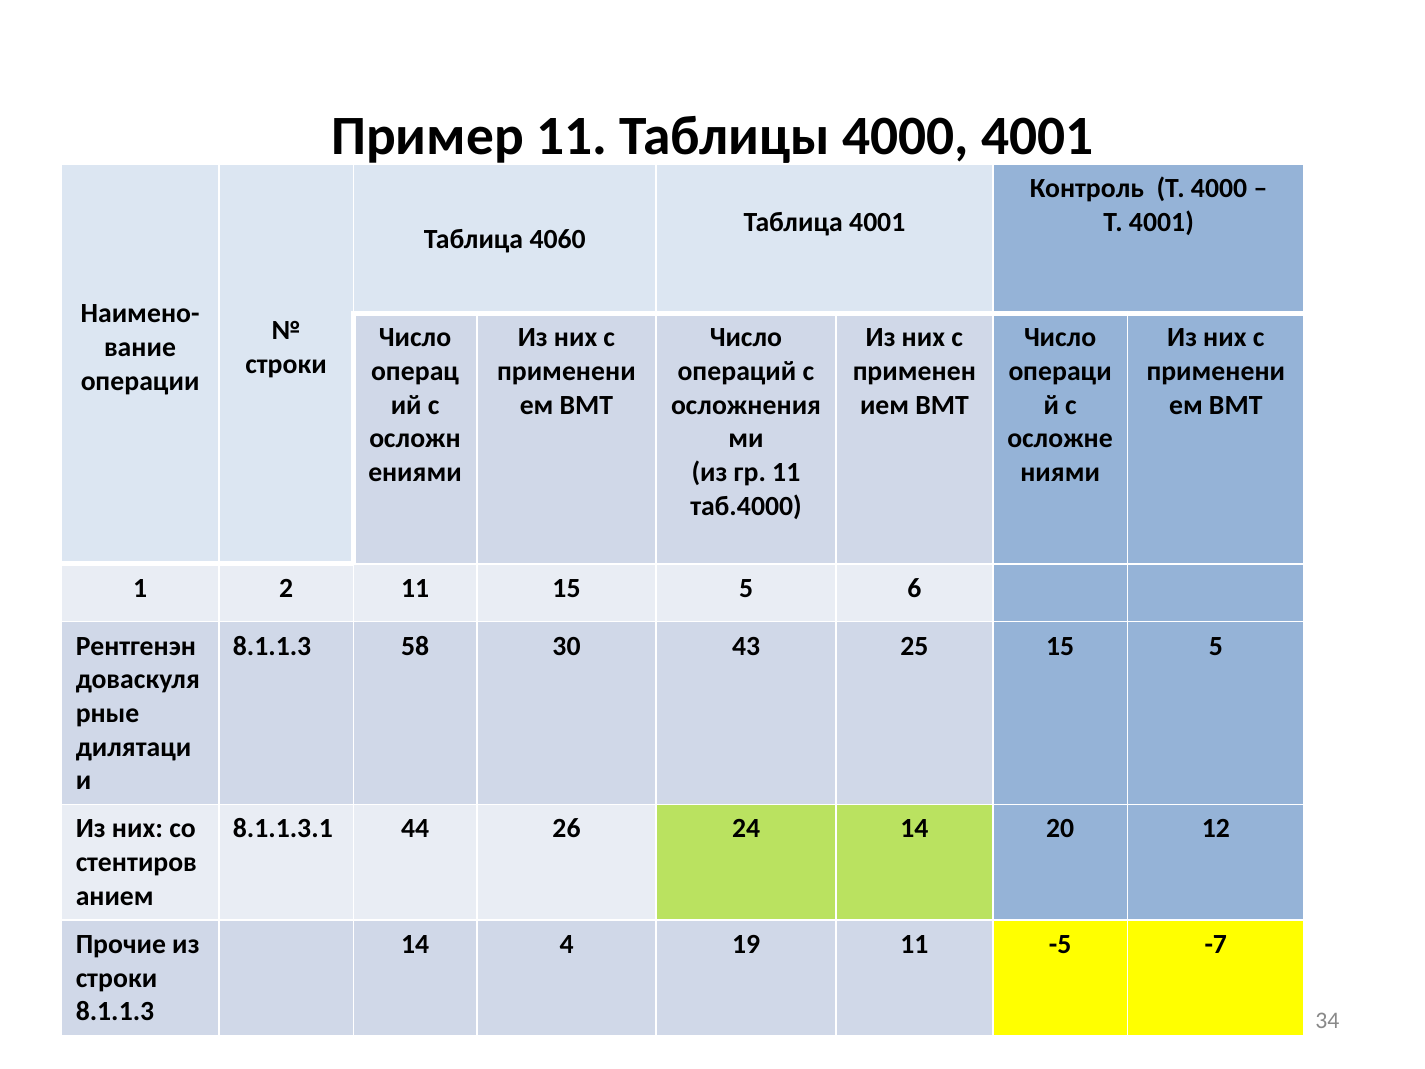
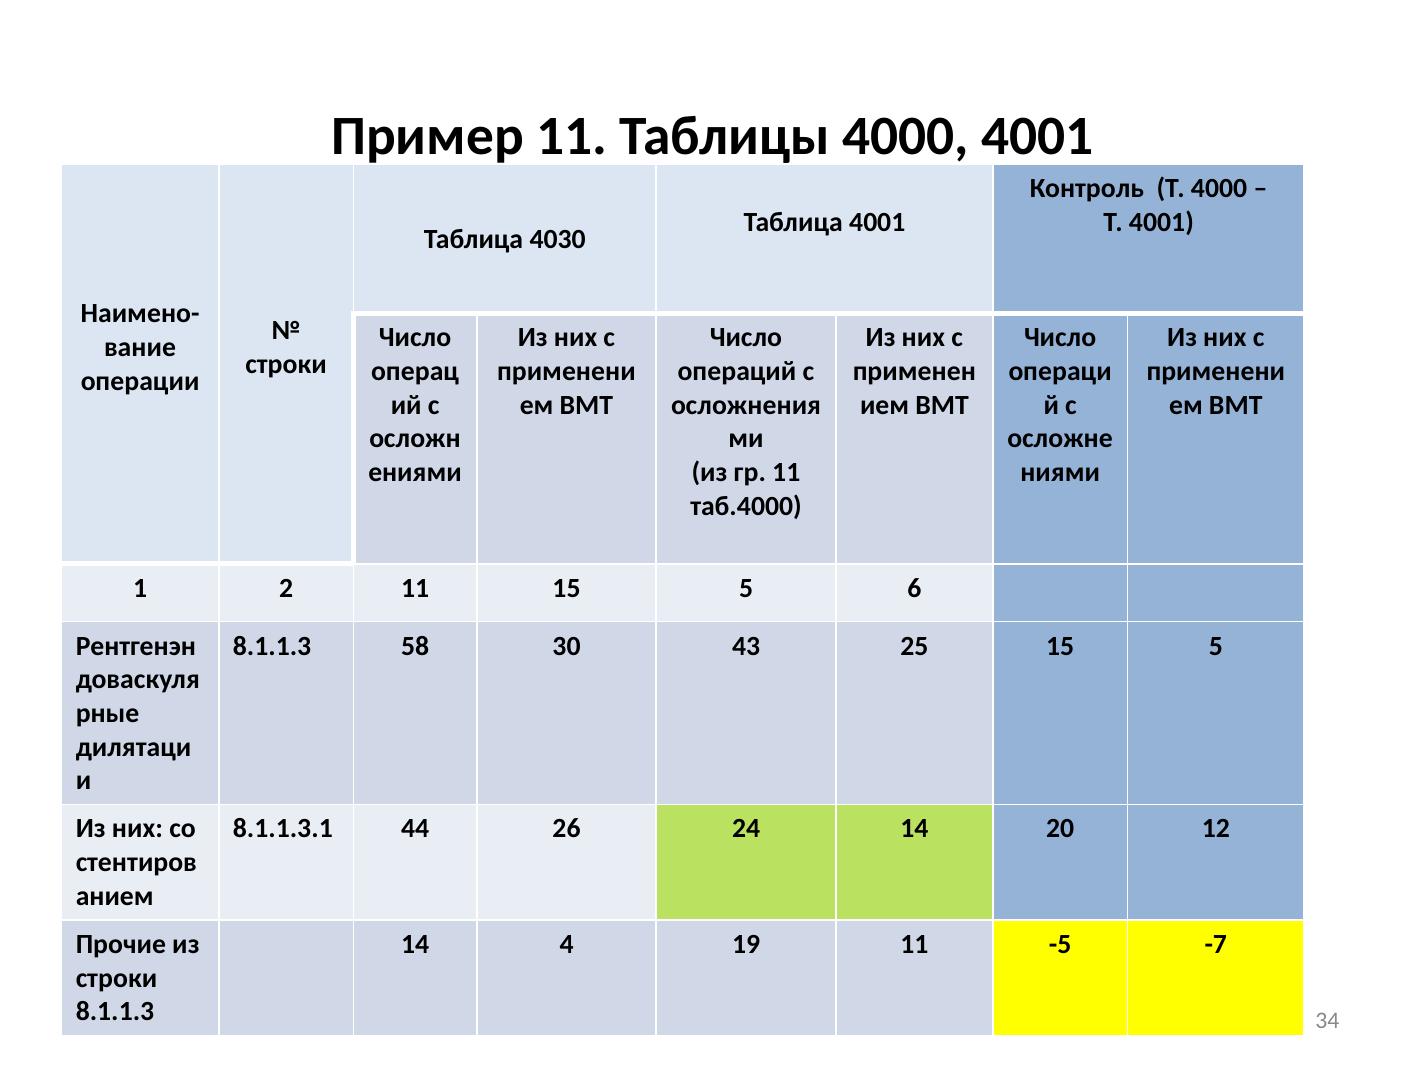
4060: 4060 -> 4030 (558, 239)
